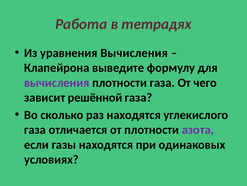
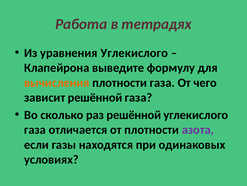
уравнения Вычисления: Вычисления -> Углекислого (134, 53)
вычисления colour: purple -> orange (57, 82)
раз находятся: находятся -> решённой (134, 114)
